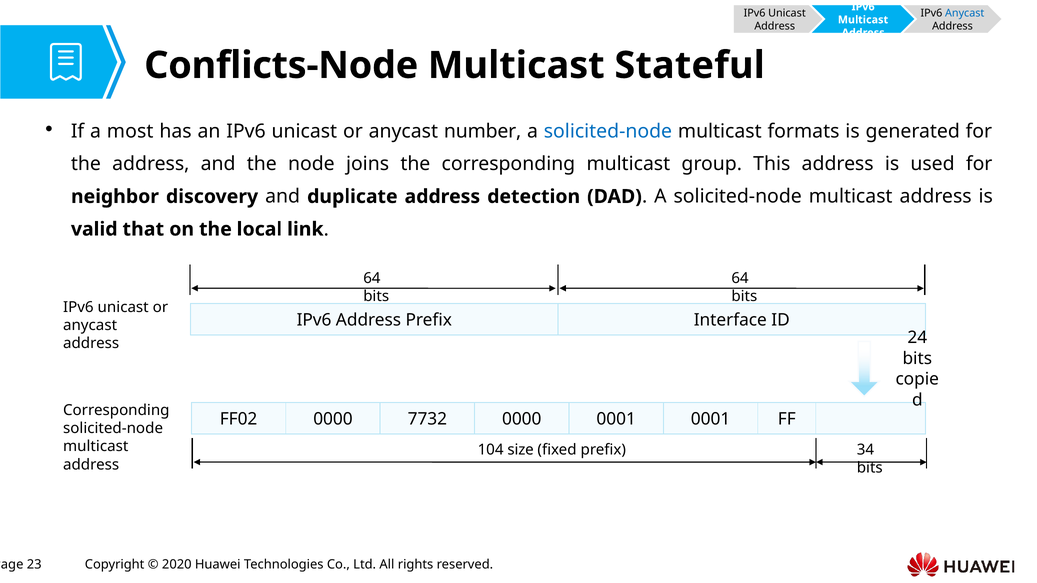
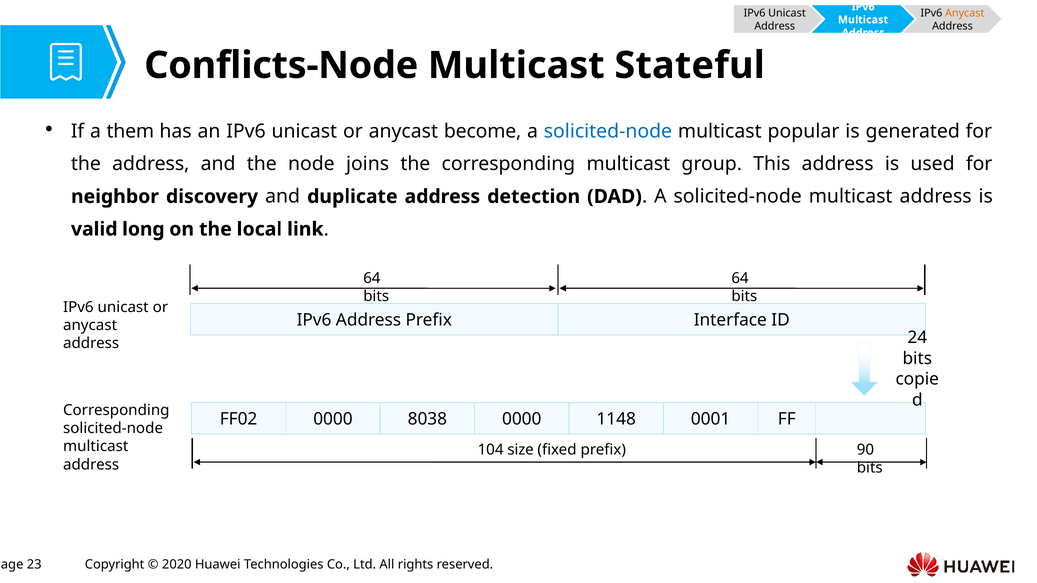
Anycast colour: blue -> orange (965, 13)
most: most -> them (130, 131)
number: number -> become (483, 131)
formats: formats -> popular (803, 131)
that: that -> long (143, 229)
7732: 7732 -> 8038 (427, 419)
0000 0001: 0001 -> 1148 (616, 419)
34: 34 -> 90 (865, 450)
